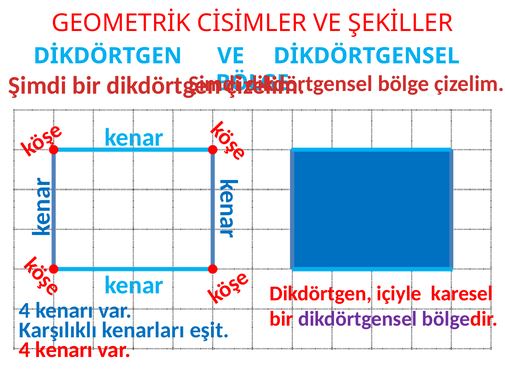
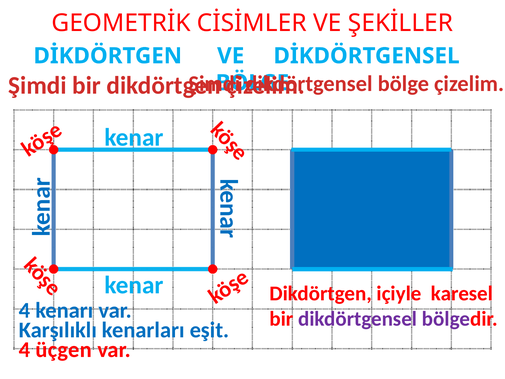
kenarı: kenarı -> üçgen (64, 350)
